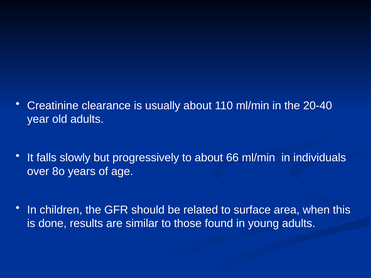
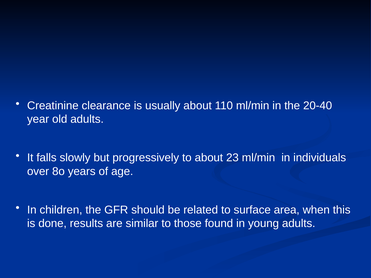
66: 66 -> 23 (232, 158)
